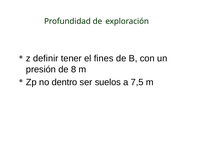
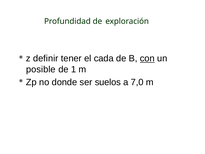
fines: fines -> cada (104, 58)
con underline: none -> present (147, 58)
presión: presión -> posible (41, 69)
8: 8 -> 1 (74, 69)
dentro: dentro -> donde (64, 82)
7,5: 7,5 -> 7,0 (137, 82)
